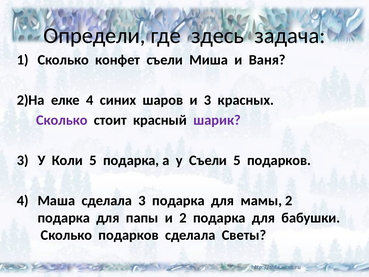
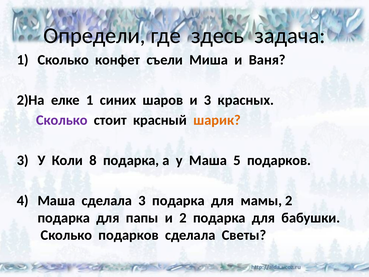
елке 4: 4 -> 1 (90, 100)
шарик colour: purple -> orange (217, 120)
Коли 5: 5 -> 8 (93, 160)
у Съели: Съели -> Маша (208, 160)
